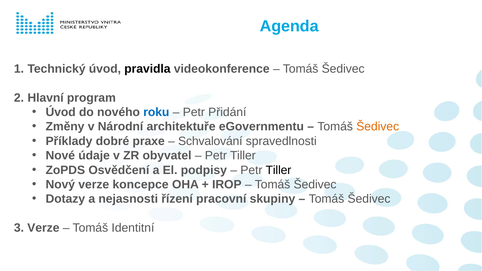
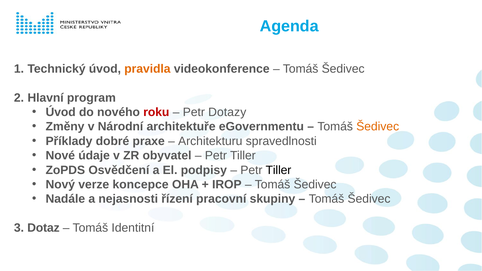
pravidla colour: black -> orange (147, 69)
roku colour: blue -> red (156, 112)
Přidání: Přidání -> Dotazy (227, 112)
Schvalování: Schvalování -> Architekturu (210, 141)
Dotazy: Dotazy -> Nadále (65, 199)
3 Verze: Verze -> Dotaz (43, 228)
